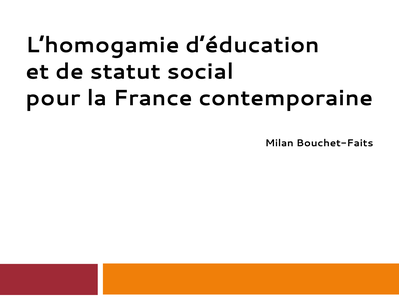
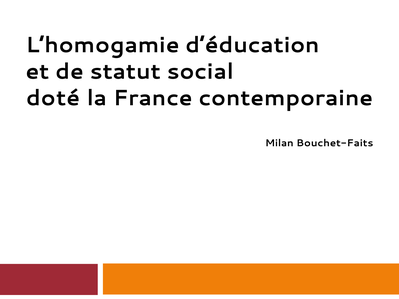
pour: pour -> doté (53, 98)
